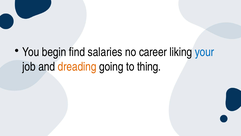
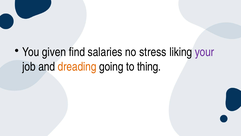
begin: begin -> given (54, 52)
career: career -> stress (153, 52)
your colour: blue -> purple (204, 52)
